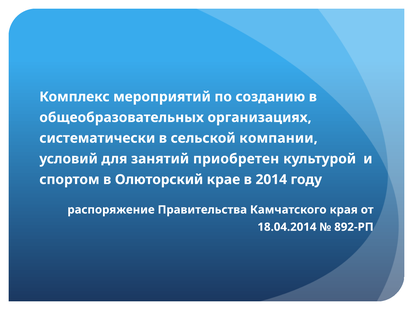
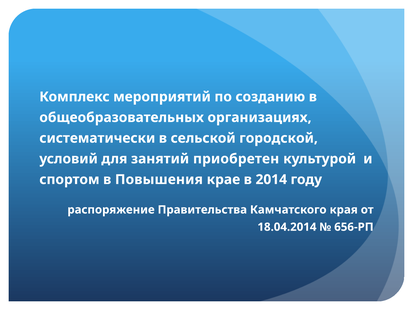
компании: компании -> городской (279, 138)
Олюторский: Олюторский -> Повышения (159, 179)
892-РП: 892-РП -> 656-РП (354, 227)
